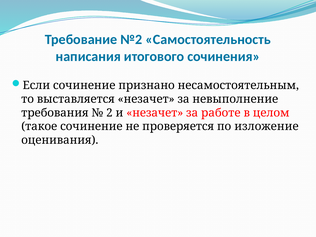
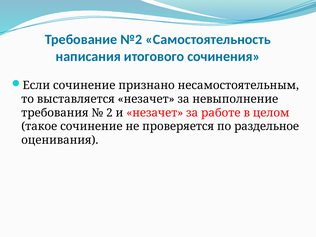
изложение: изложение -> раздельное (267, 126)
